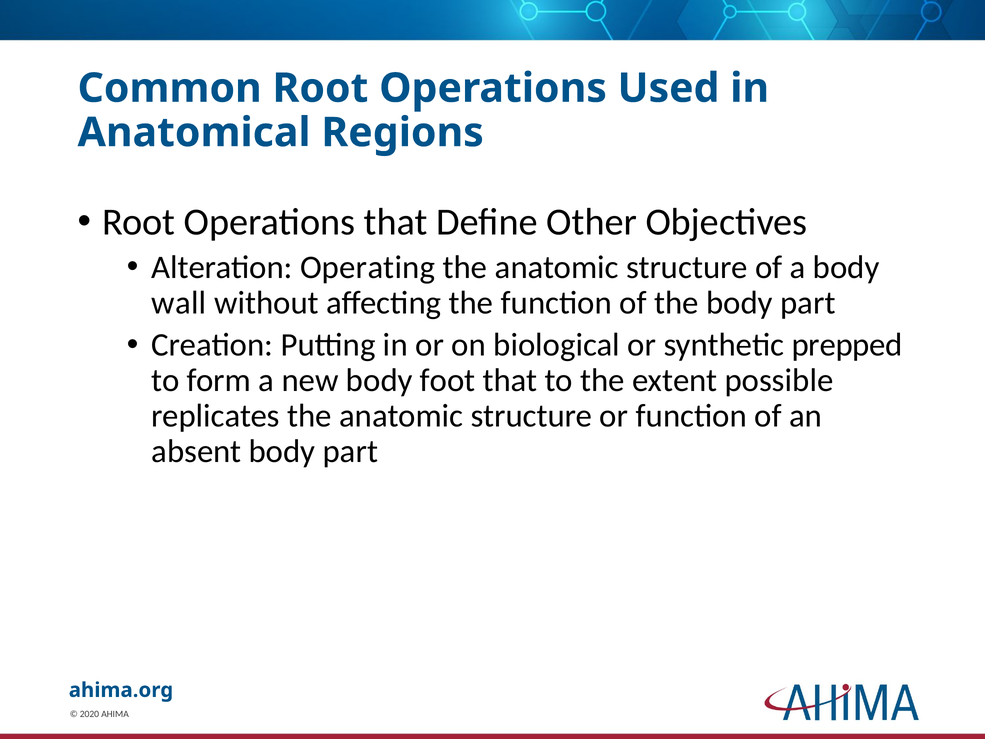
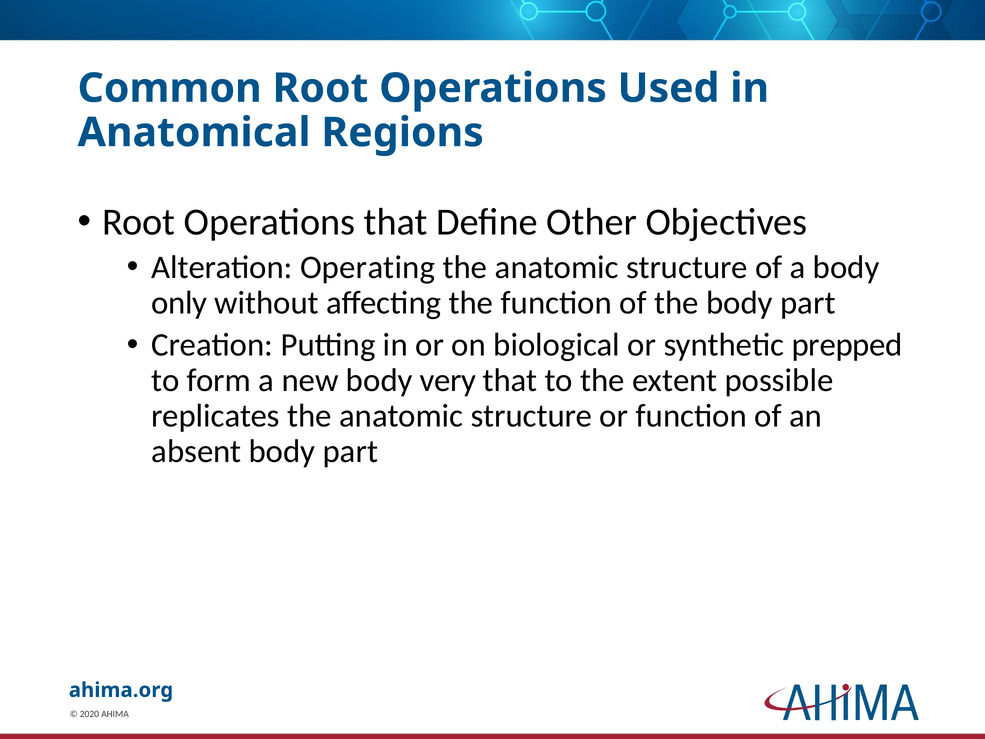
wall: wall -> only (179, 303)
foot: foot -> very (448, 380)
